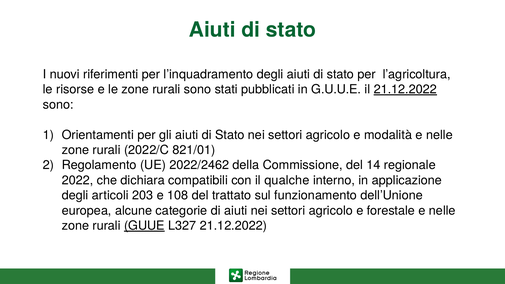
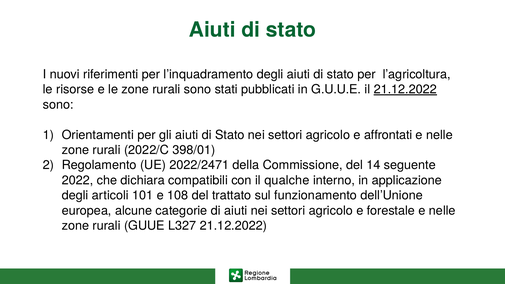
modalità: modalità -> affrontati (388, 135)
821/01: 821/01 -> 398/01 (194, 150)
2022/2462: 2022/2462 -> 2022/2471 (199, 165)
regionale: regionale -> seguente (410, 165)
203: 203 -> 101 (143, 196)
GUUE underline: present -> none (144, 226)
